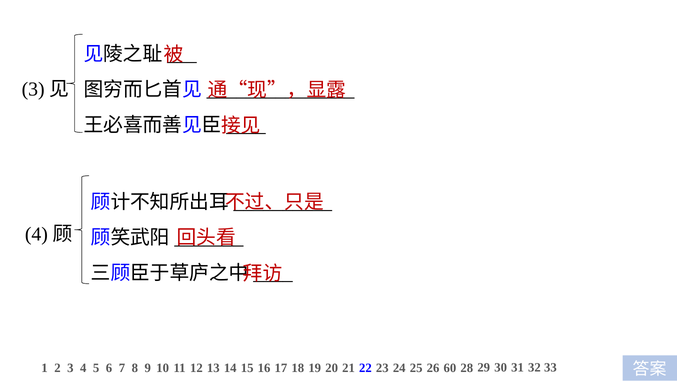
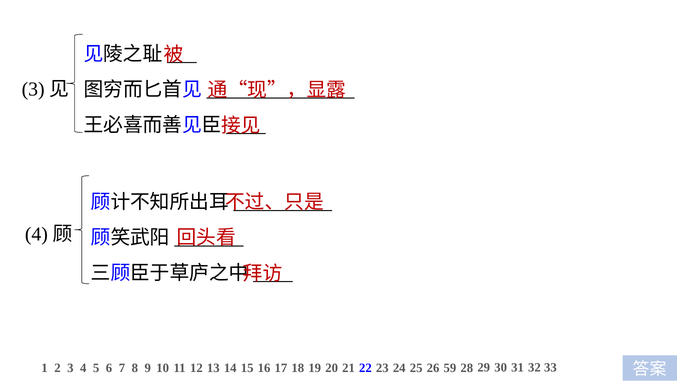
60: 60 -> 59 (450, 368)
